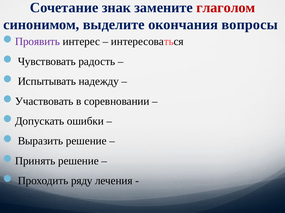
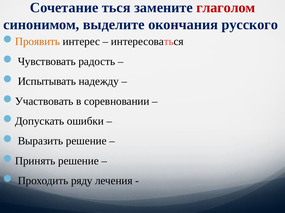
знак: знак -> ться (116, 8)
вопросы: вопросы -> русского (250, 25)
Проявить colour: purple -> orange (38, 42)
